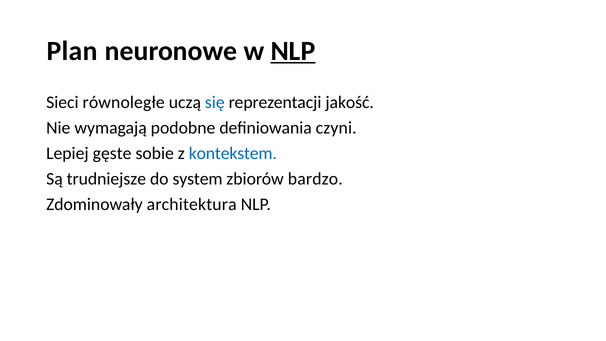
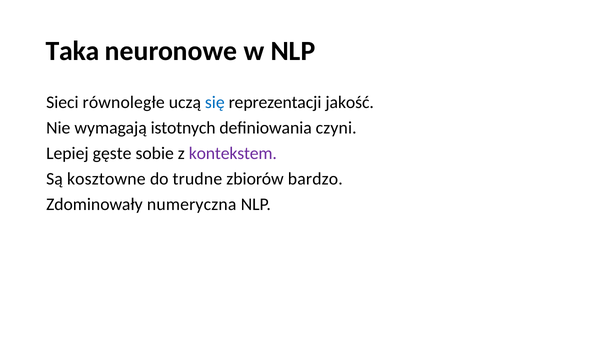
Plan: Plan -> Taka (72, 51)
NLP underline: present -> none (293, 51)
podobne: podobne -> istotnych (183, 128)
kontekstem colour: blue -> purple (233, 153)
trudniejsze: trudniejsze -> kosztowne (106, 179)
system: system -> trudne (197, 179)
architektura: architektura -> numeryczna (192, 204)
